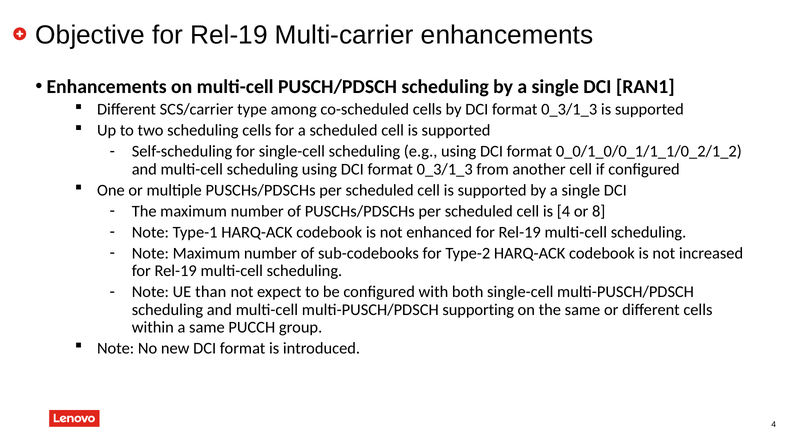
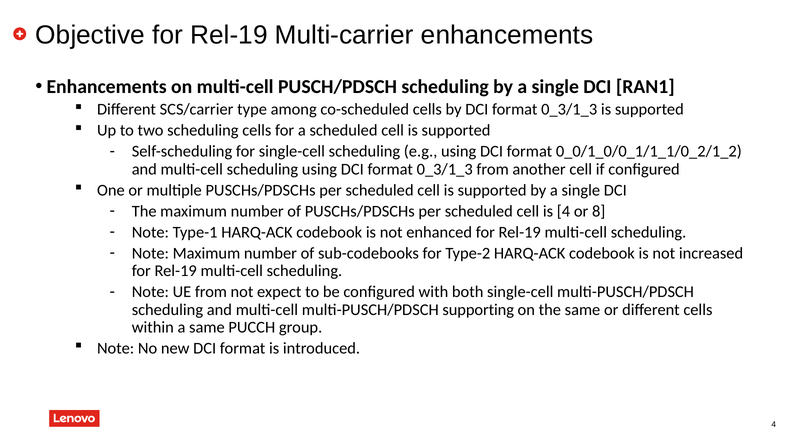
UE than: than -> from (211, 292)
